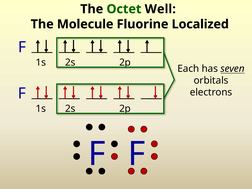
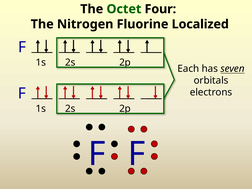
Well: Well -> Four (160, 9)
Molecule: Molecule -> Nitrogen (85, 24)
